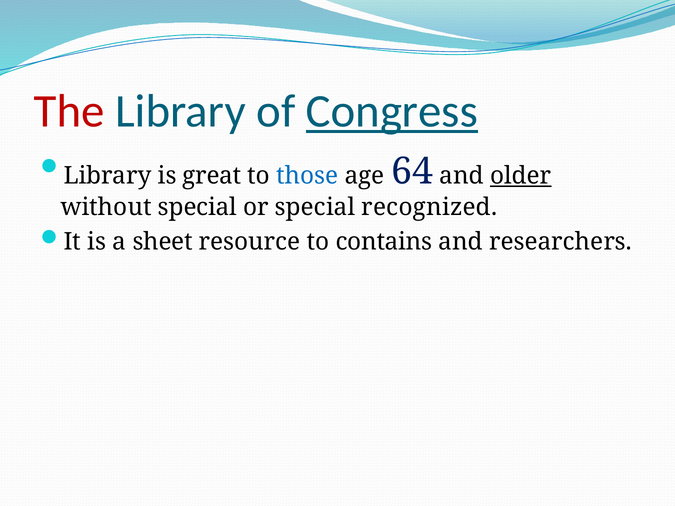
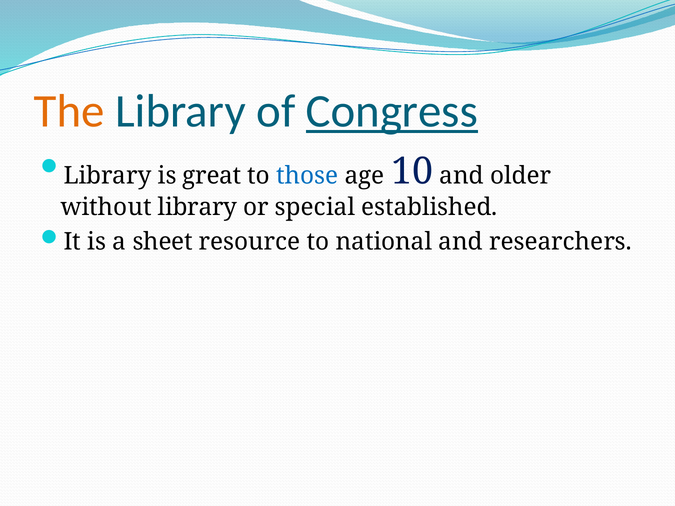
The colour: red -> orange (69, 111)
64: 64 -> 10 (412, 171)
older underline: present -> none (521, 176)
without special: special -> library (197, 208)
recognized: recognized -> established (429, 208)
contains: contains -> national (384, 242)
